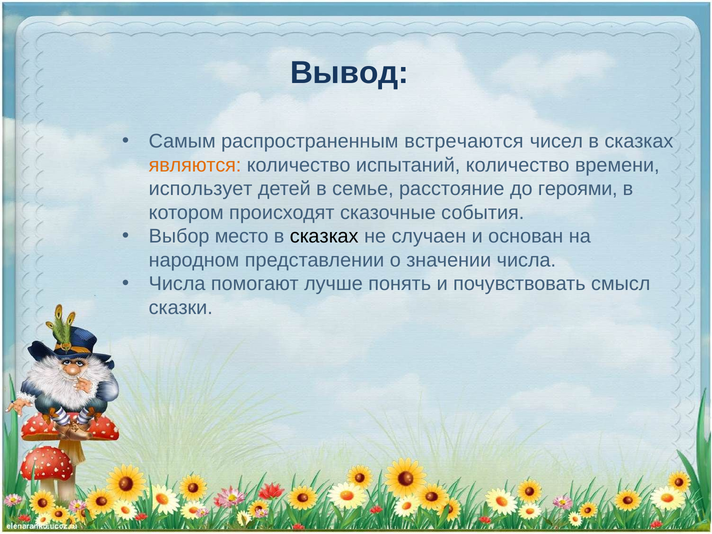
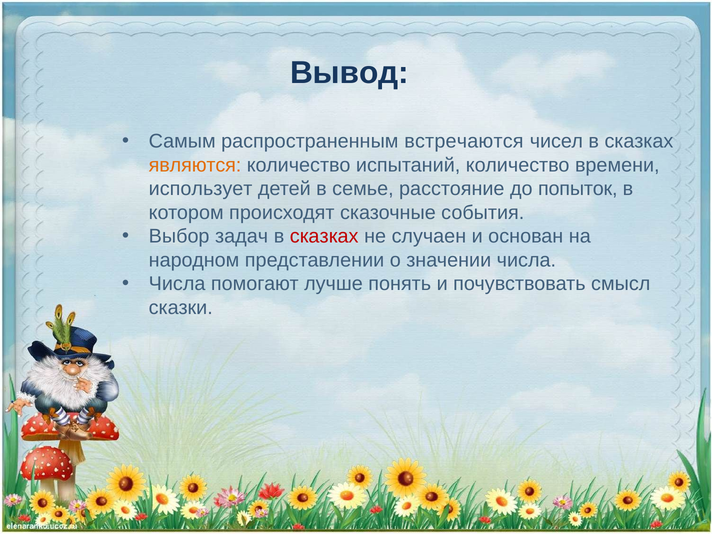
героями: героями -> попыток (578, 189)
место: место -> задач (242, 236)
сказках colour: black -> red (324, 236)
